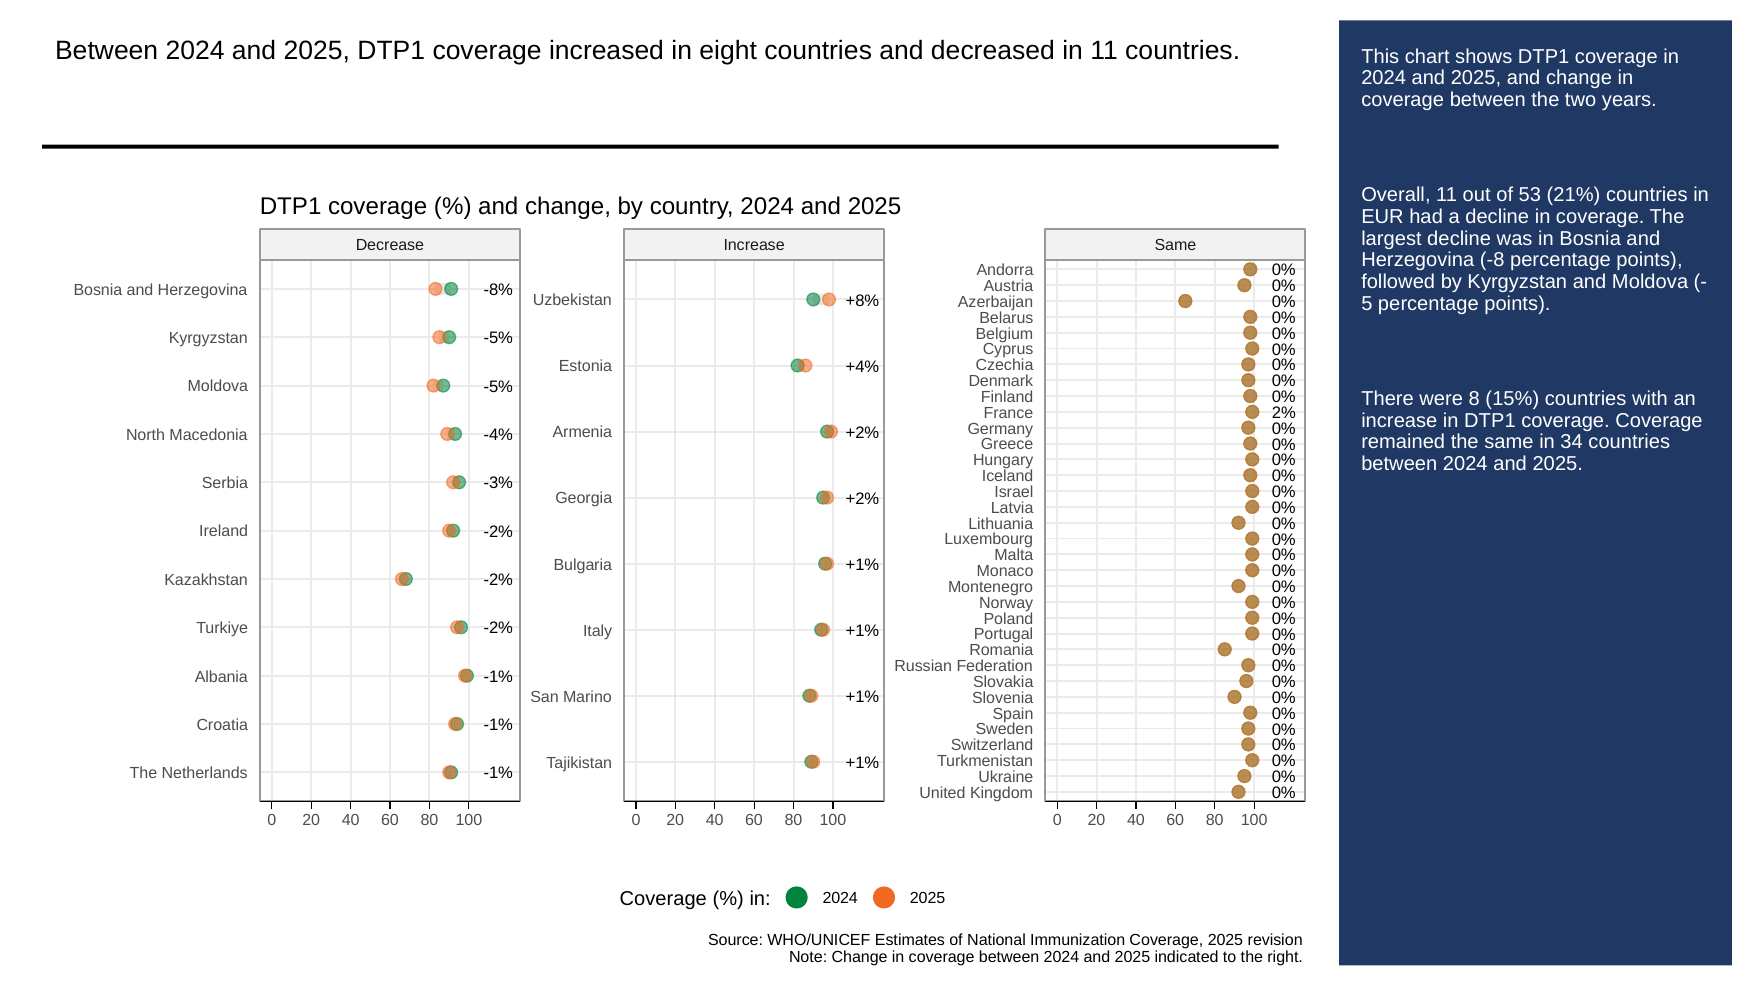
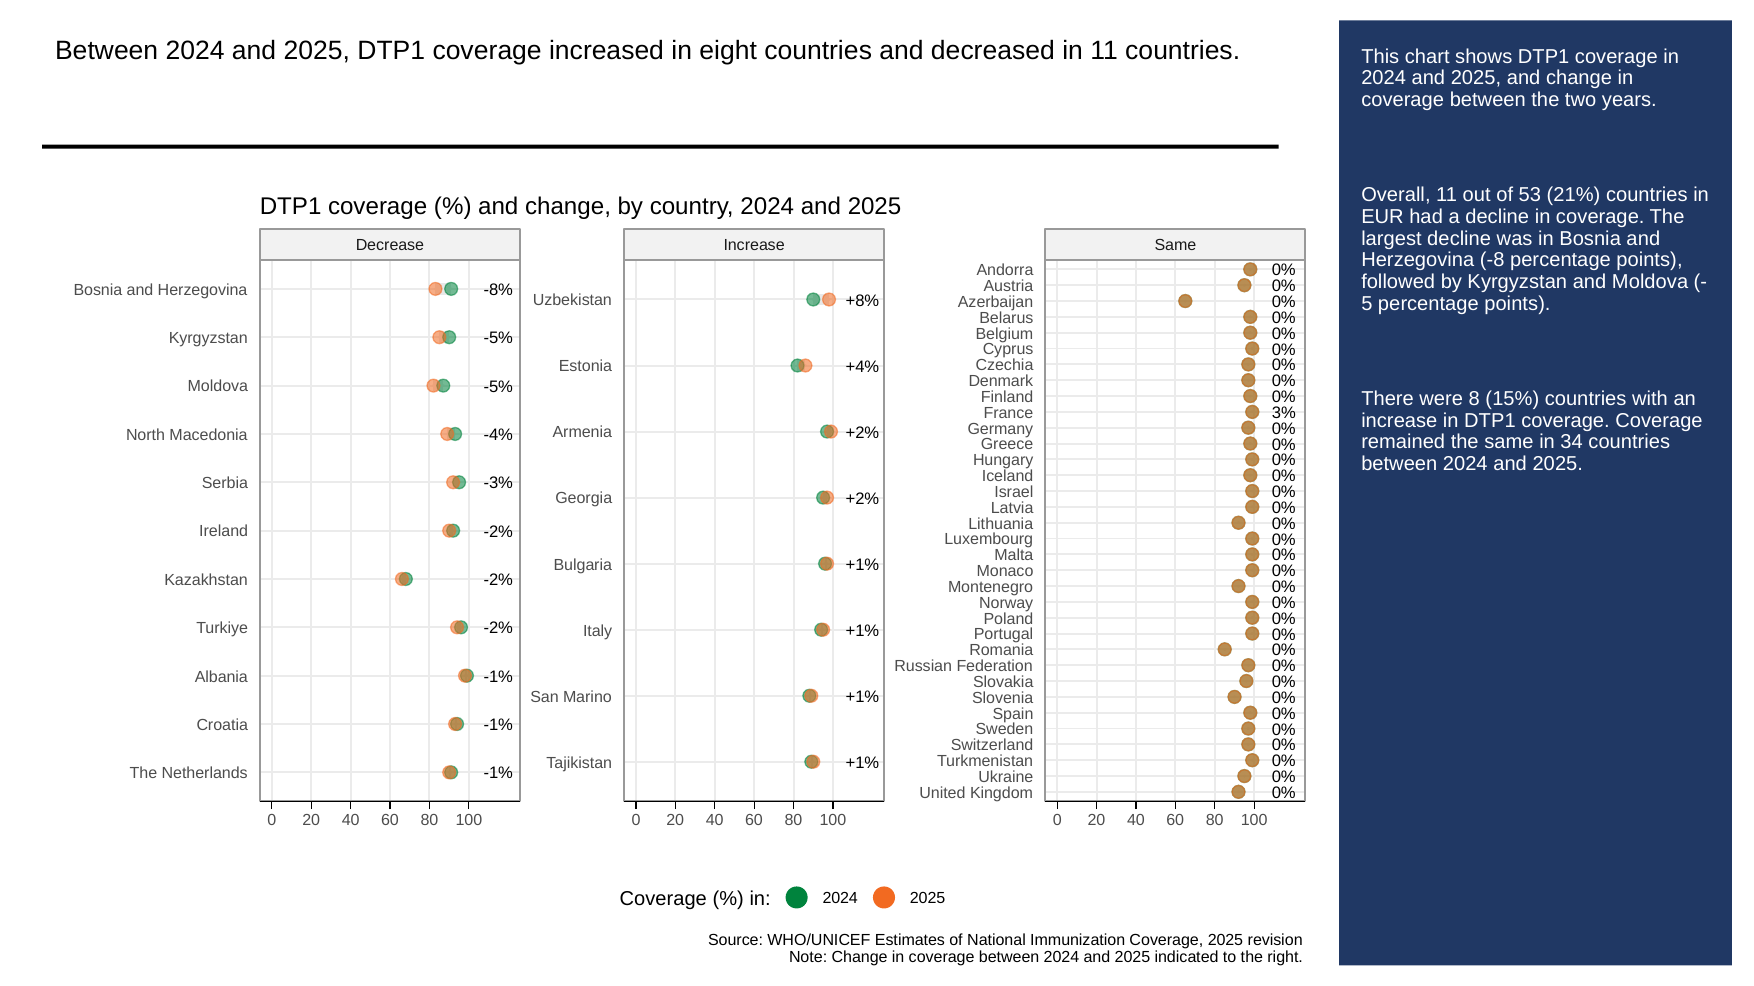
2%: 2% -> 3% (1284, 413)
